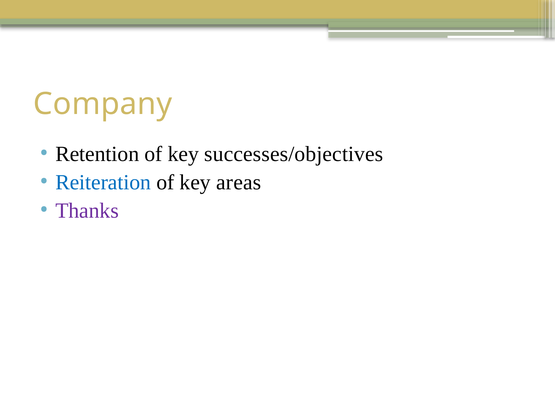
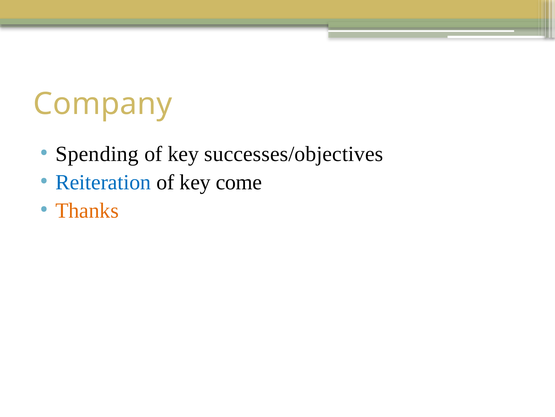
Retention: Retention -> Spending (97, 154)
areas: areas -> come (239, 182)
Thanks colour: purple -> orange (87, 210)
